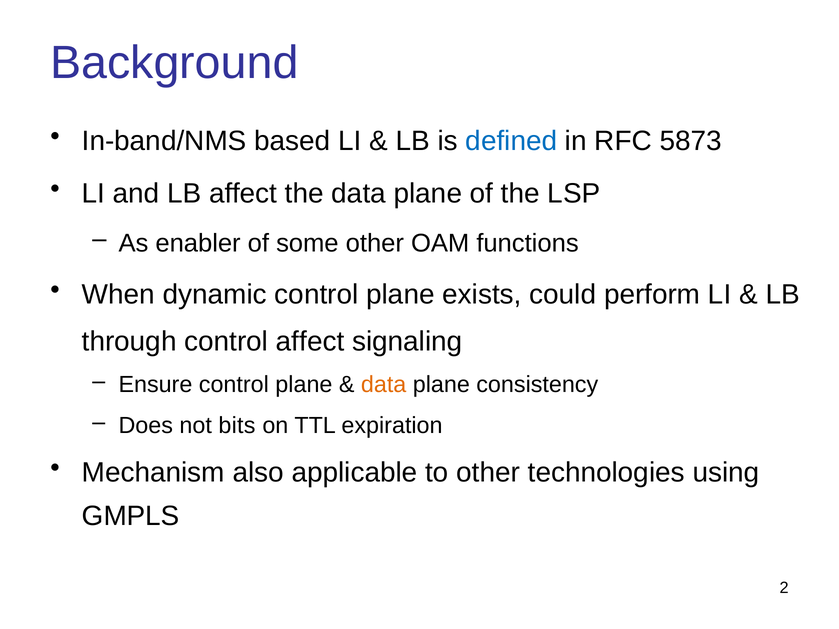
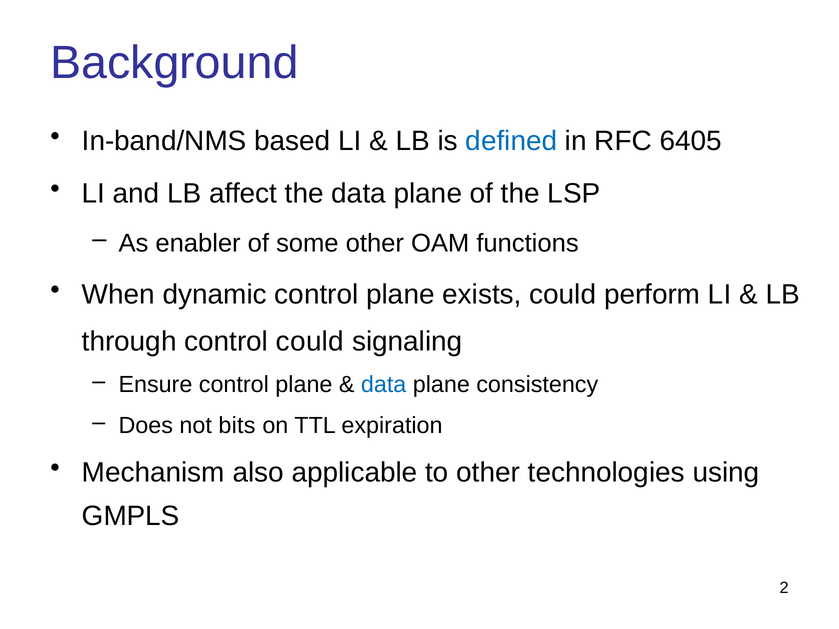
5873: 5873 -> 6405 (691, 141)
control affect: affect -> could (310, 341)
data colour: orange -> blue (384, 385)
